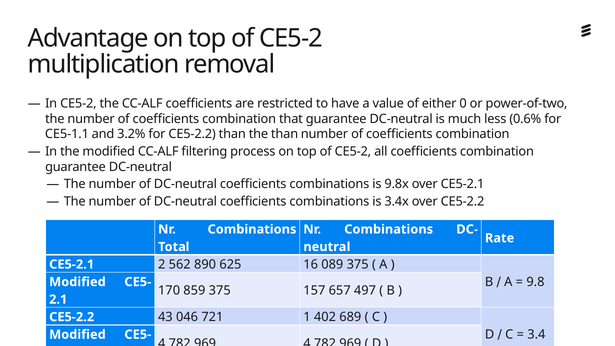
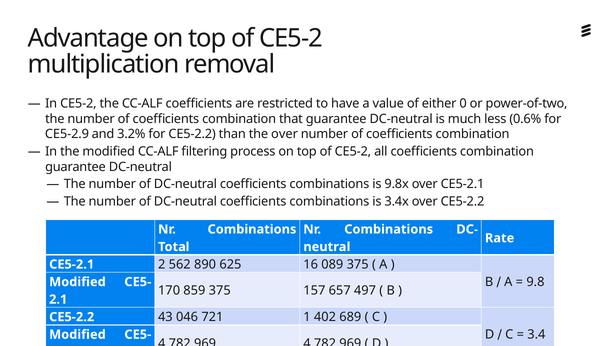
CE5-1.1: CE5-1.1 -> CE5-2.9 (67, 134)
the than: than -> over (285, 134)
